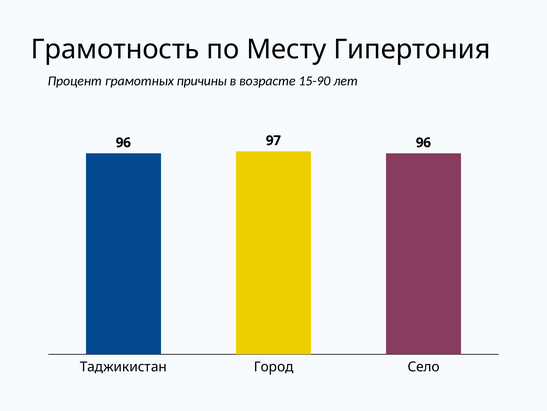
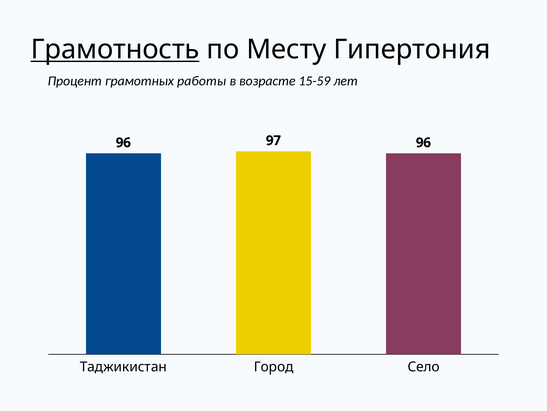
Грамотность underline: none -> present (115, 49)
причины: причины -> работы (202, 81)
15-90: 15-90 -> 15-59 (314, 81)
